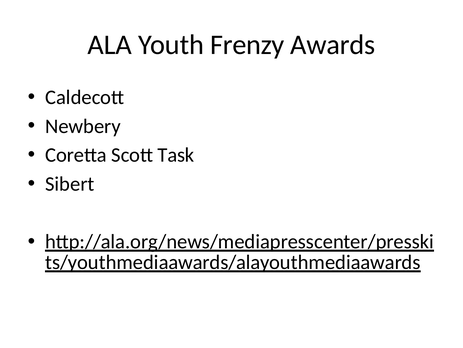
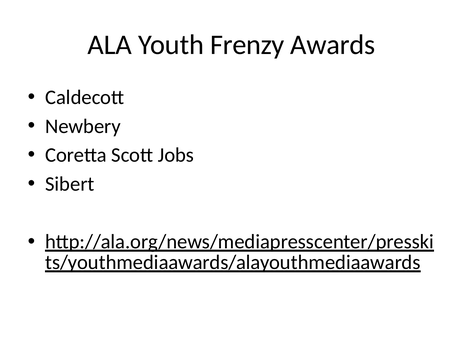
Task: Task -> Jobs (176, 155)
